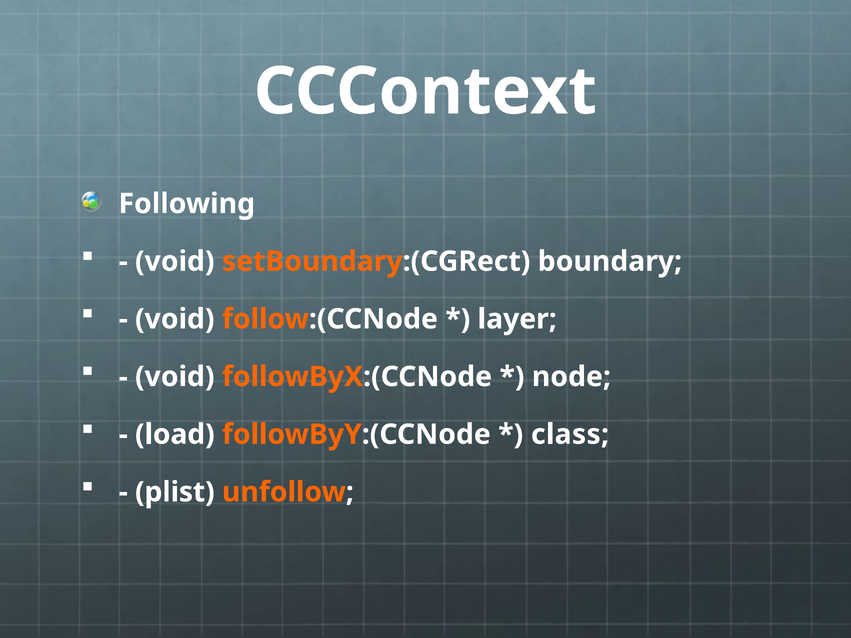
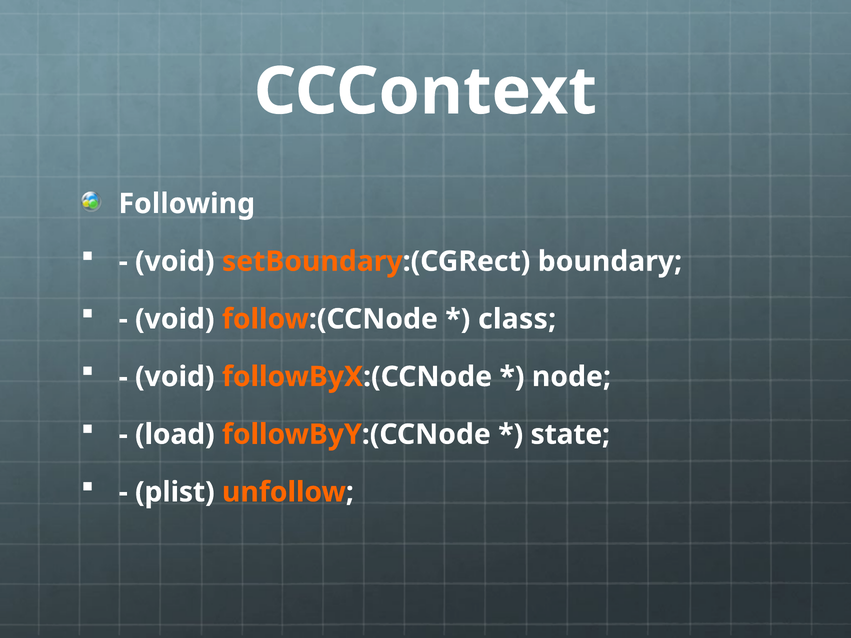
layer: layer -> class (517, 319)
class: class -> state (570, 435)
